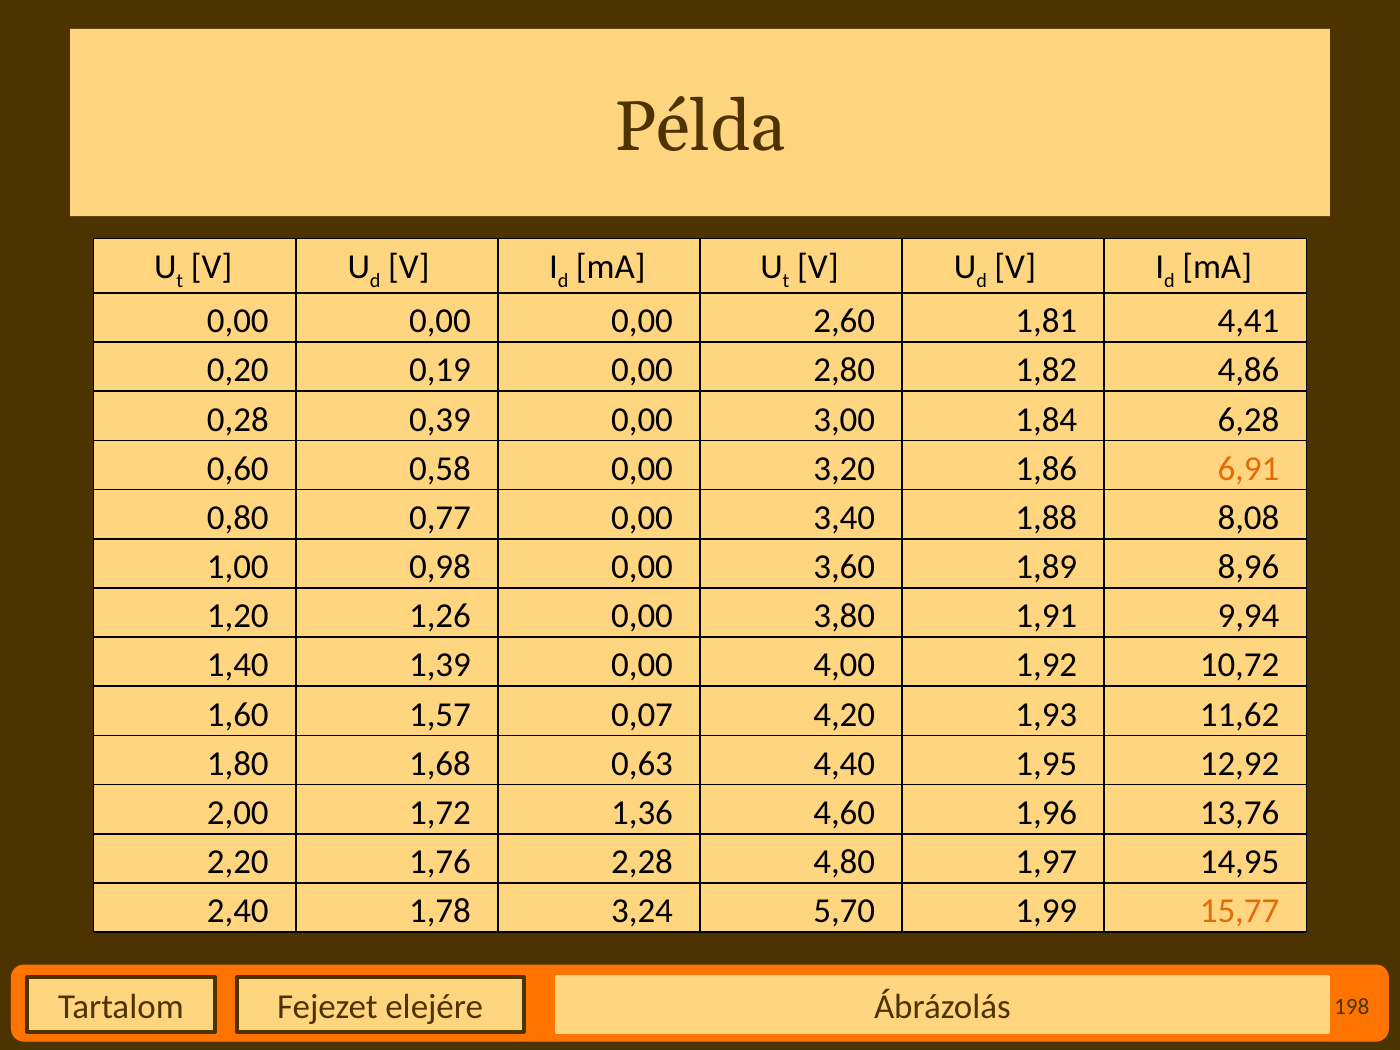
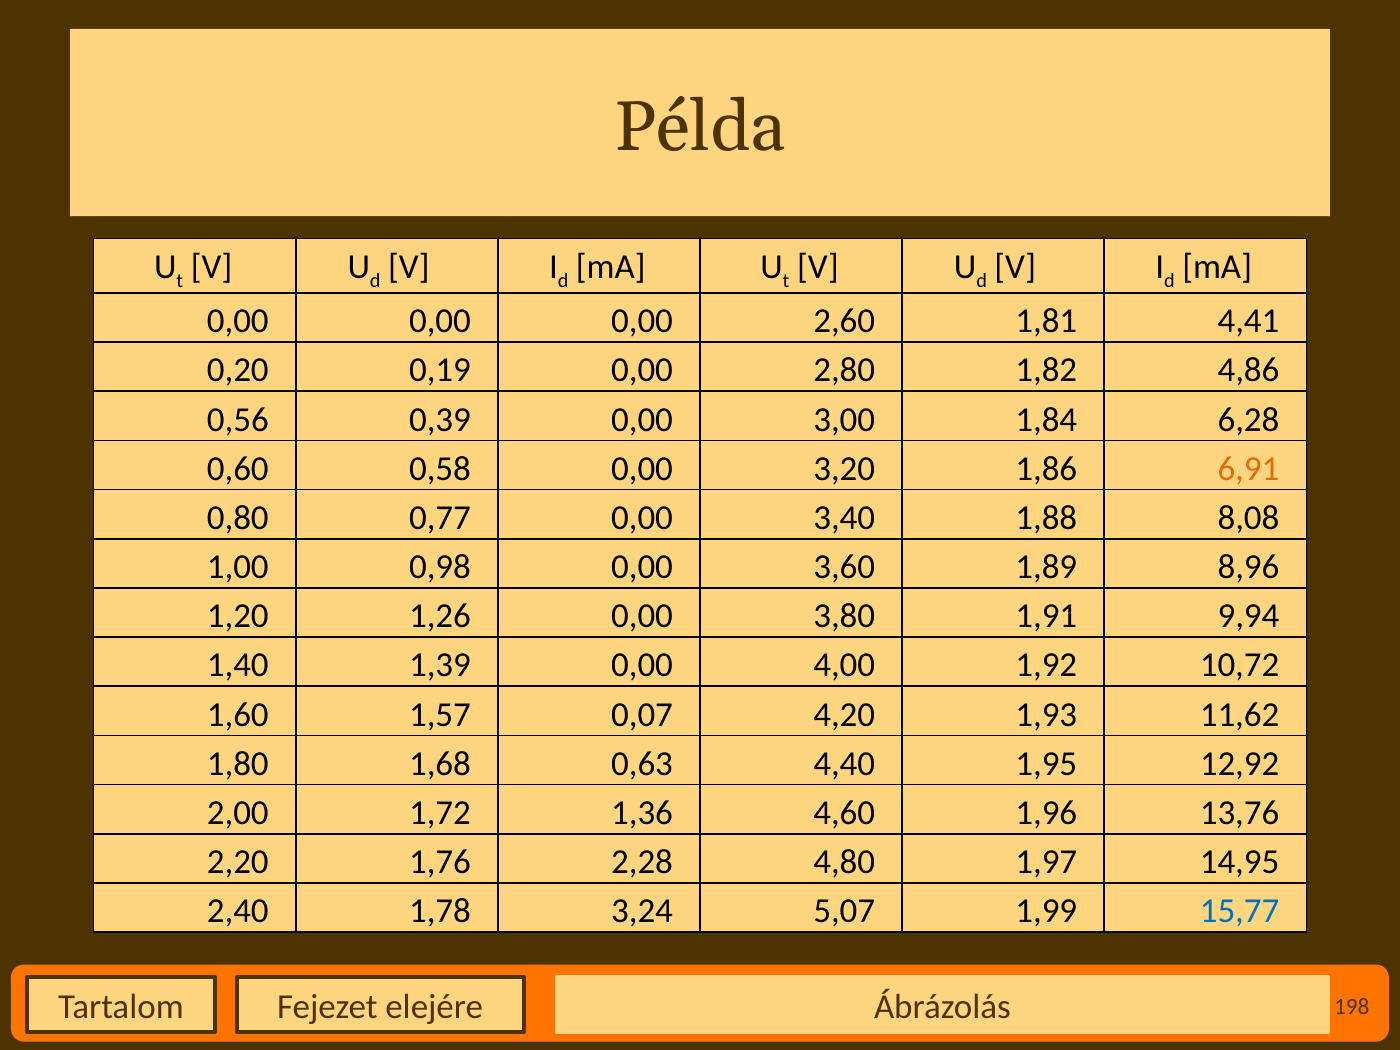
0,28: 0,28 -> 0,56 (238, 419)
5,70: 5,70 -> 5,07 (844, 911)
15,77 colour: orange -> blue (1240, 911)
